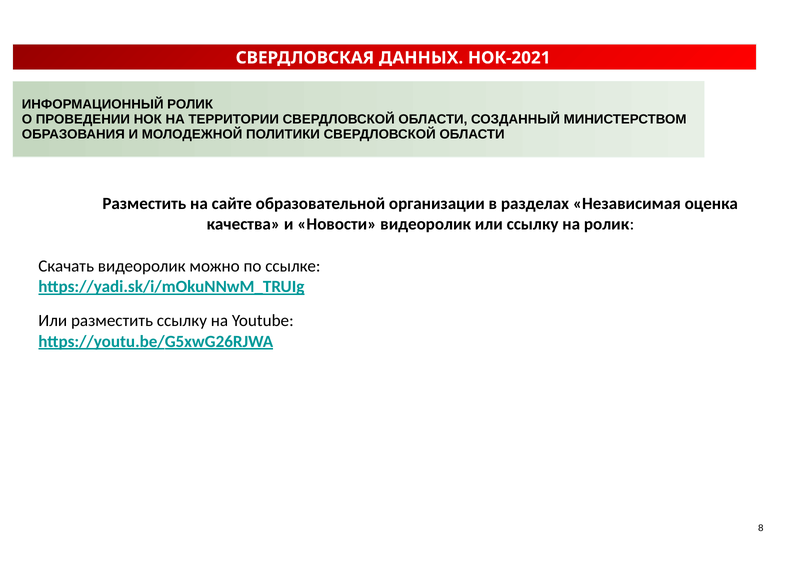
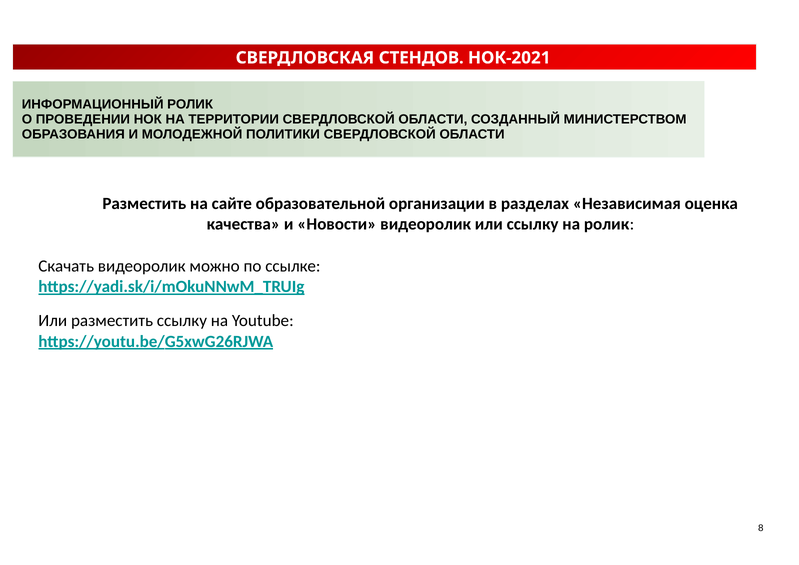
ДАННЫХ: ДАННЫХ -> СТЕНДОВ (421, 58)
